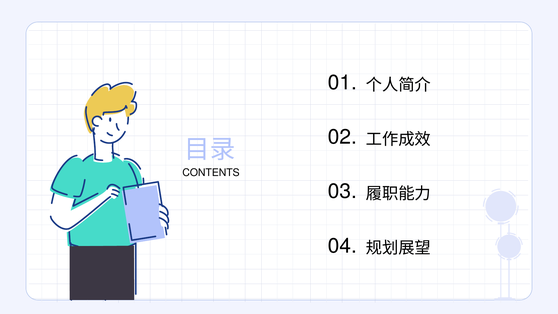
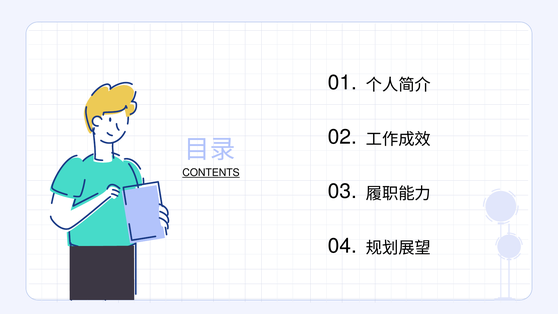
CONTENTS underline: none -> present (211, 173)
